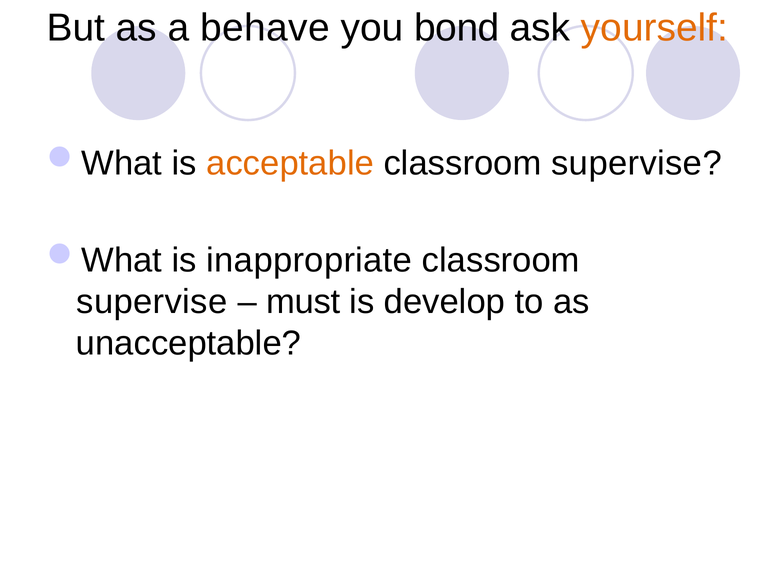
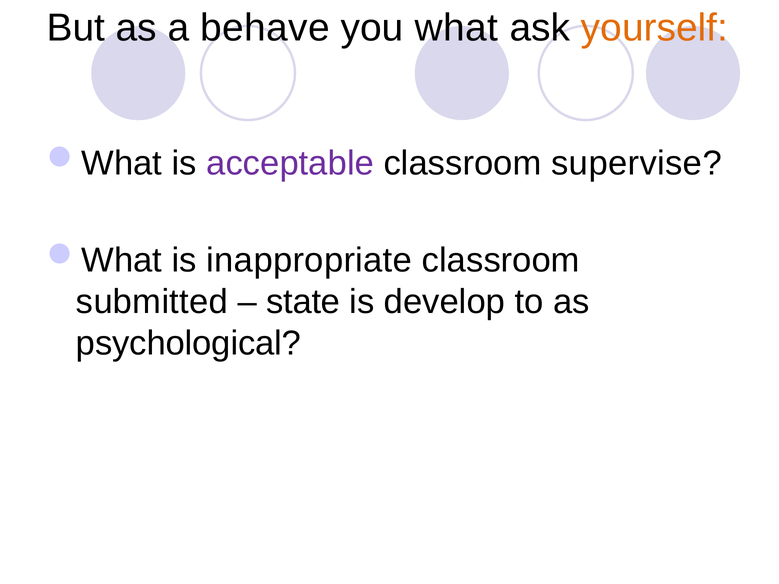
bond: bond -> what (456, 28)
acceptable colour: orange -> purple (290, 163)
supervise: supervise -> submitted (152, 302)
must: must -> state (303, 302)
unacceptable: unacceptable -> psychological (189, 344)
